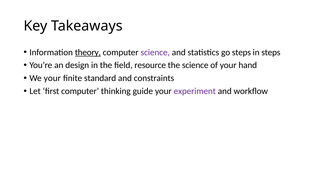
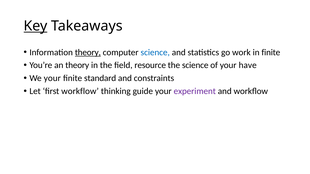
Key underline: none -> present (36, 26)
science colour: purple -> blue (155, 52)
go steps: steps -> work (241, 52)
in steps: steps -> finite (271, 52)
an design: design -> theory (77, 65)
hand: hand -> have (248, 65)
first computer: computer -> workflow (80, 91)
